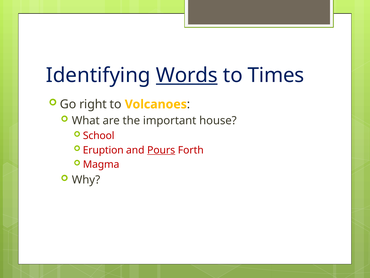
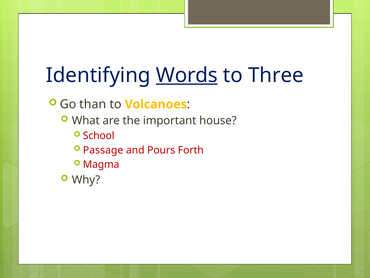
Times: Times -> Three (276, 75)
right: right -> than (93, 104)
Eruption: Eruption -> Passage (103, 150)
Pours underline: present -> none (161, 150)
